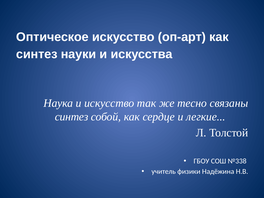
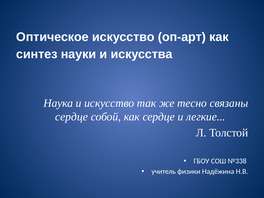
синтез: синтез -> сердце (71, 117)
